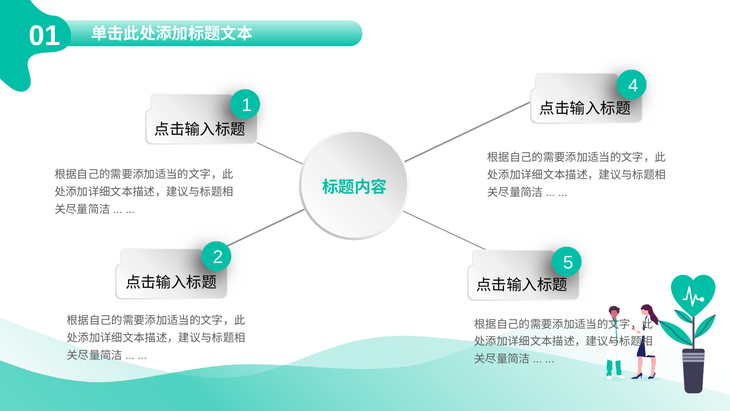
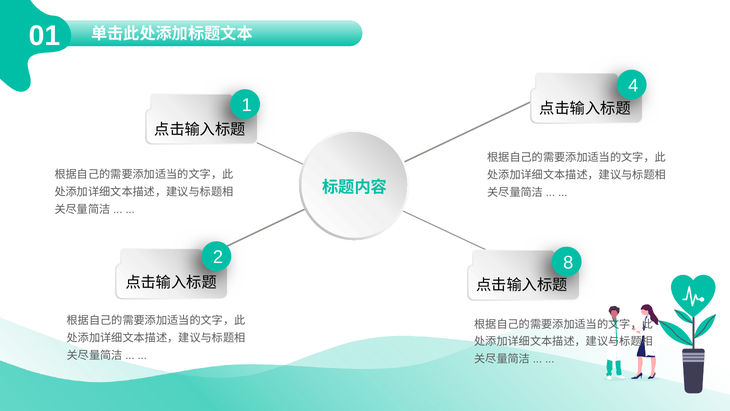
5: 5 -> 8 (568, 263)
